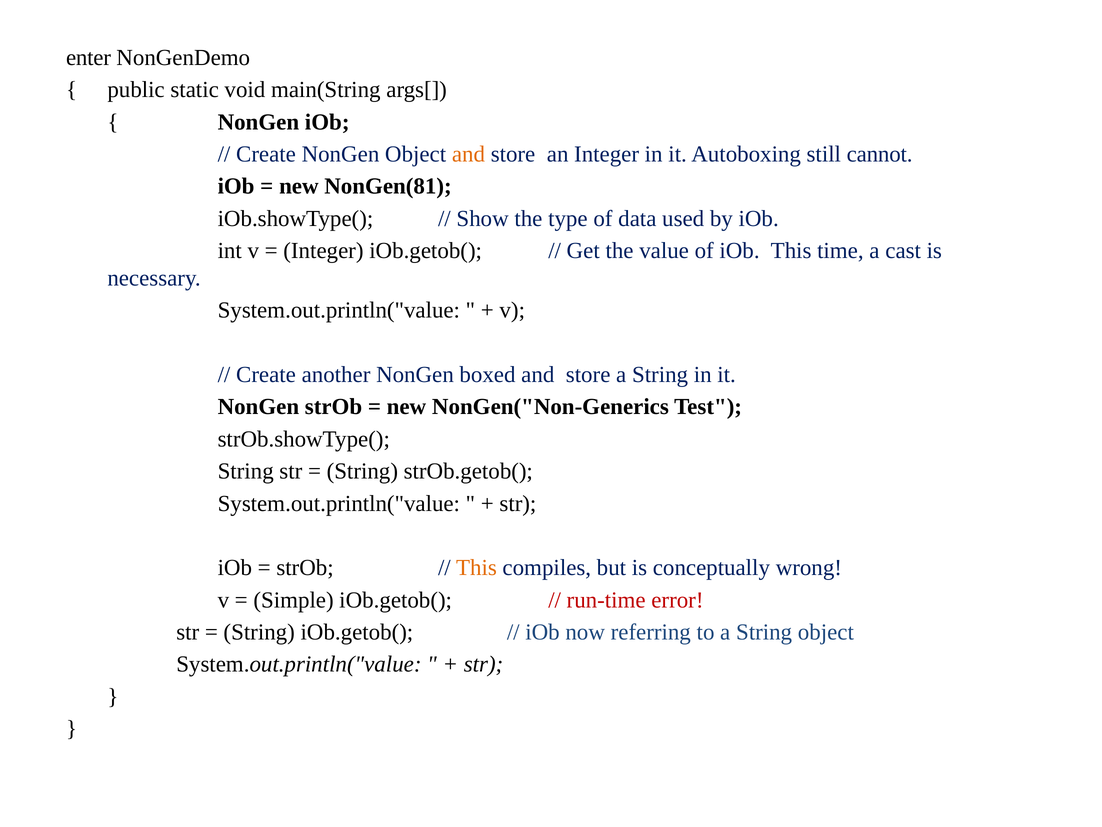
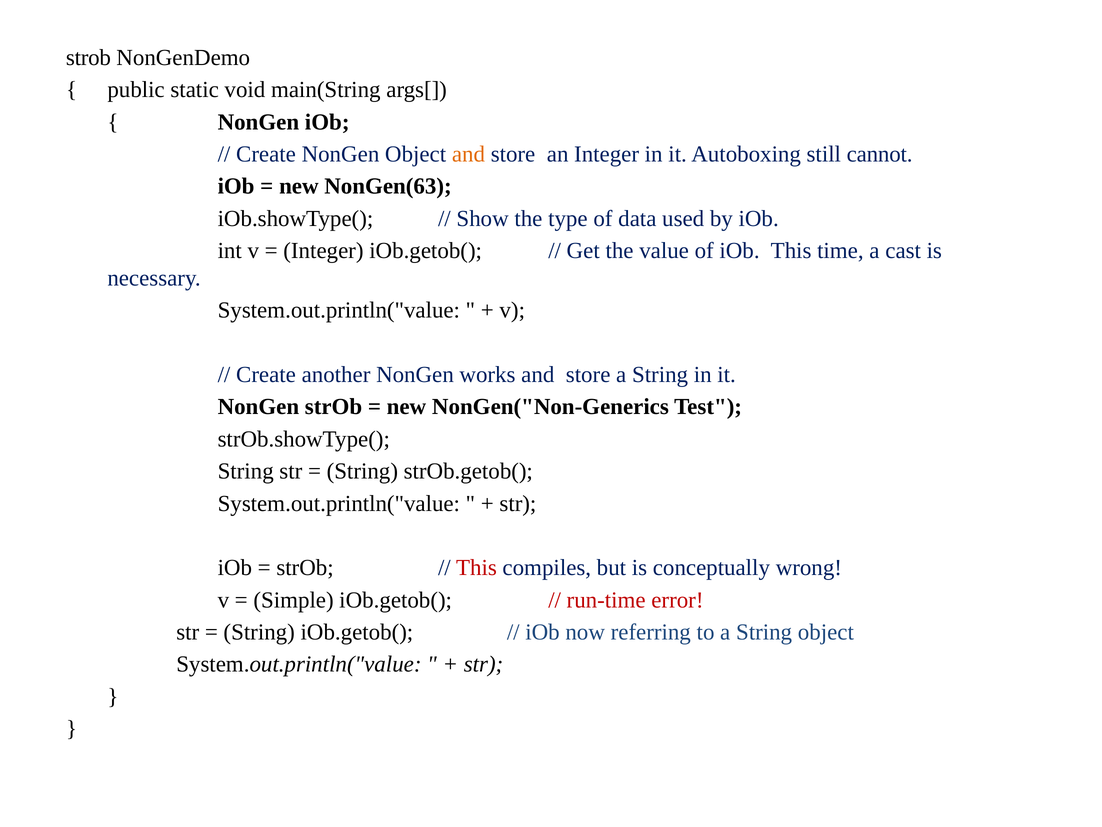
enter: enter -> strob (88, 58)
NonGen(81: NonGen(81 -> NonGen(63 (388, 186)
boxed: boxed -> works (487, 375)
This colour: orange -> red (476, 567)
